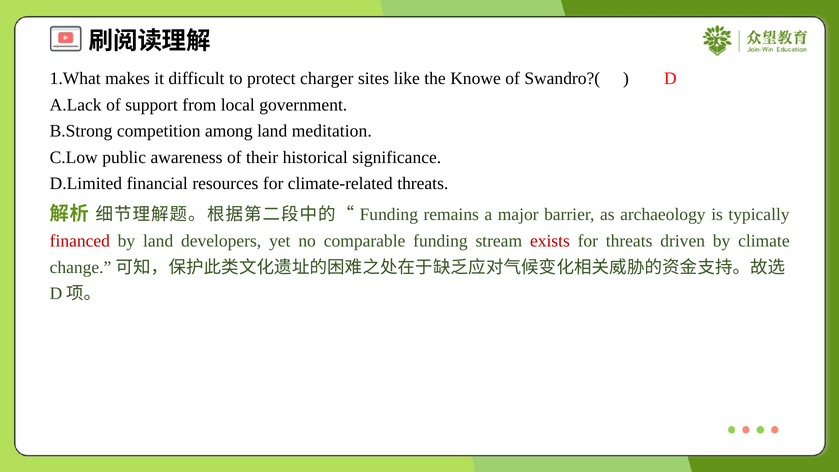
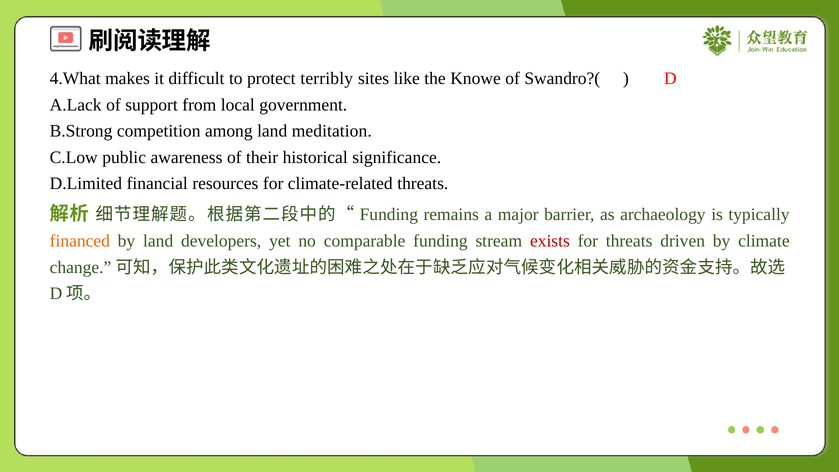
1.What: 1.What -> 4.What (75, 79)
charger: charger -> terribly (327, 79)
financed colour: red -> orange (80, 241)
